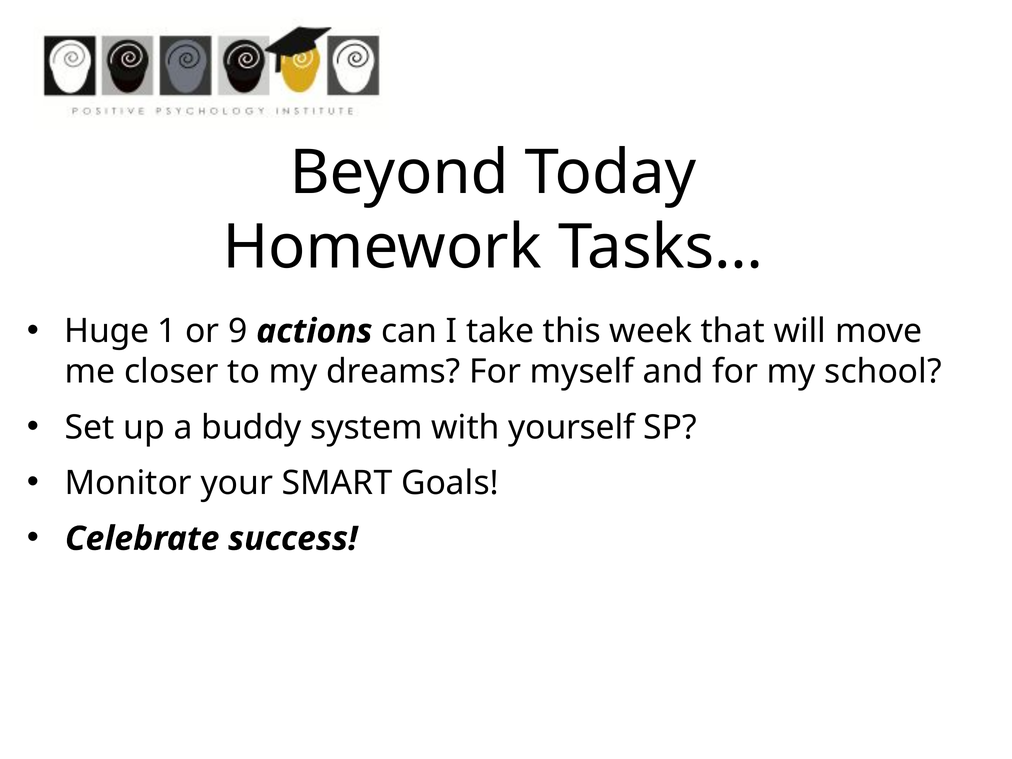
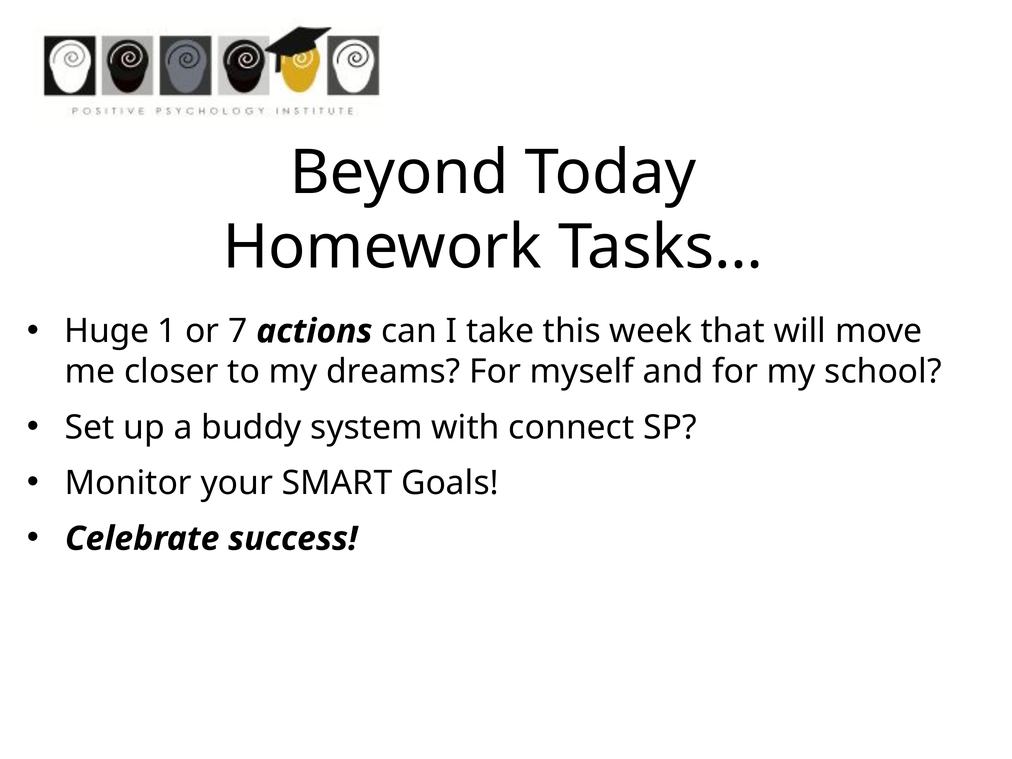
9: 9 -> 7 (238, 331)
yourself: yourself -> connect (571, 427)
